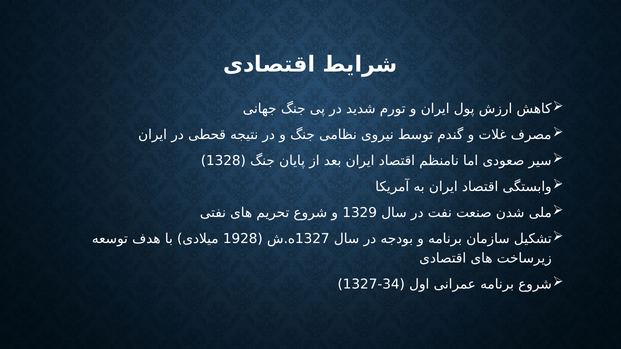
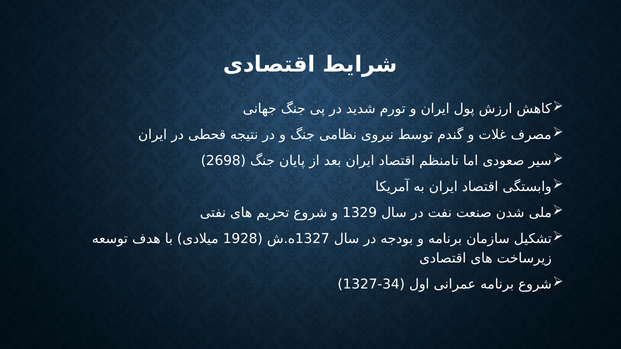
1328: 1328 -> 2698 (223, 161)
